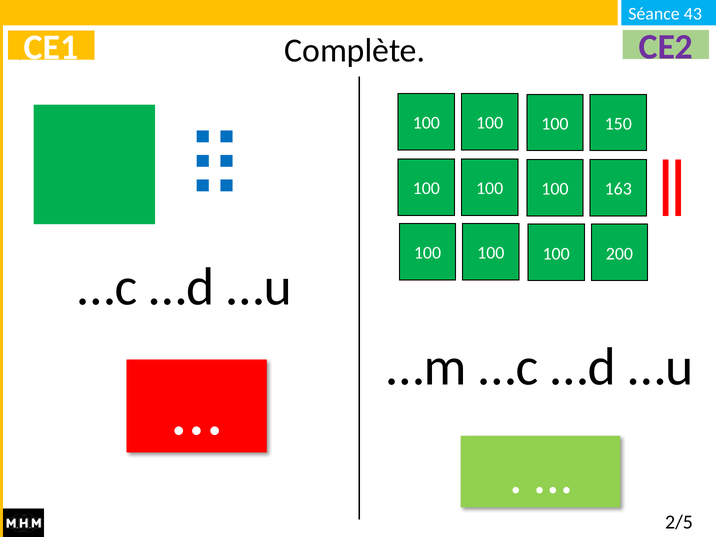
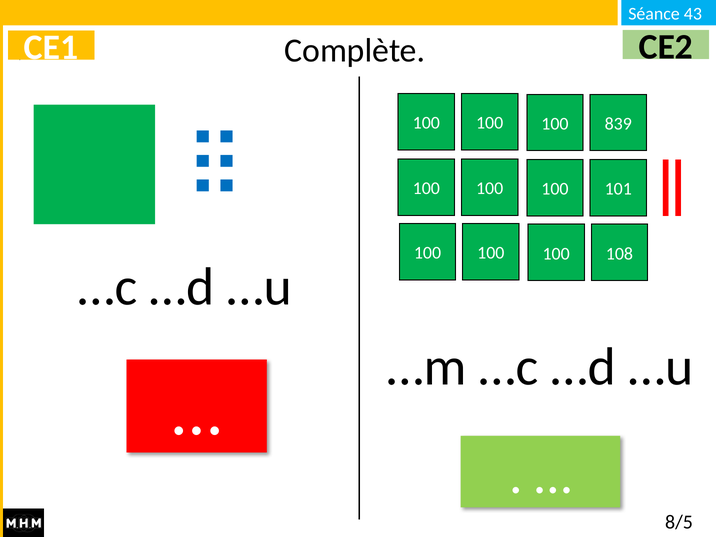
CE2 colour: purple -> black (666, 47)
150: 150 -> 839 (618, 124)
163: 163 -> 101 (618, 189)
200: 200 -> 108 (619, 254)
2/5: 2/5 -> 8/5 (679, 522)
